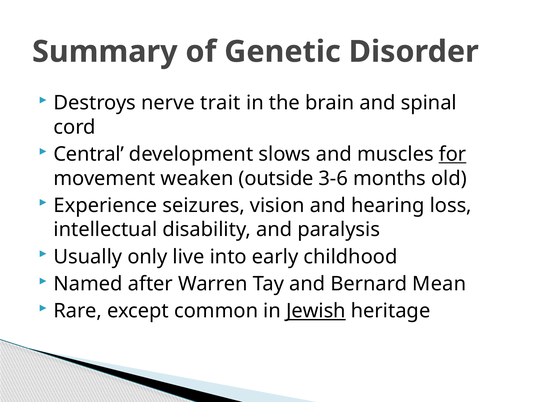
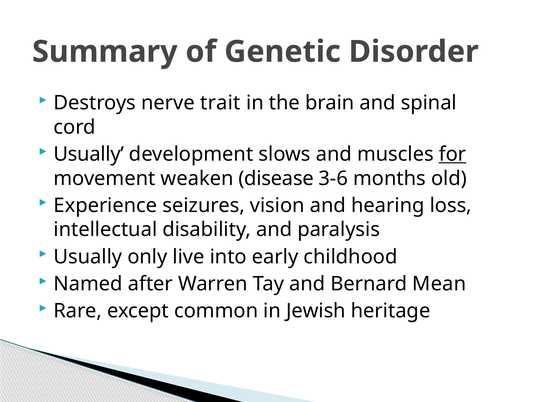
Central: Central -> Usually (89, 154)
outside: outside -> disease (276, 178)
Jewish underline: present -> none (316, 311)
